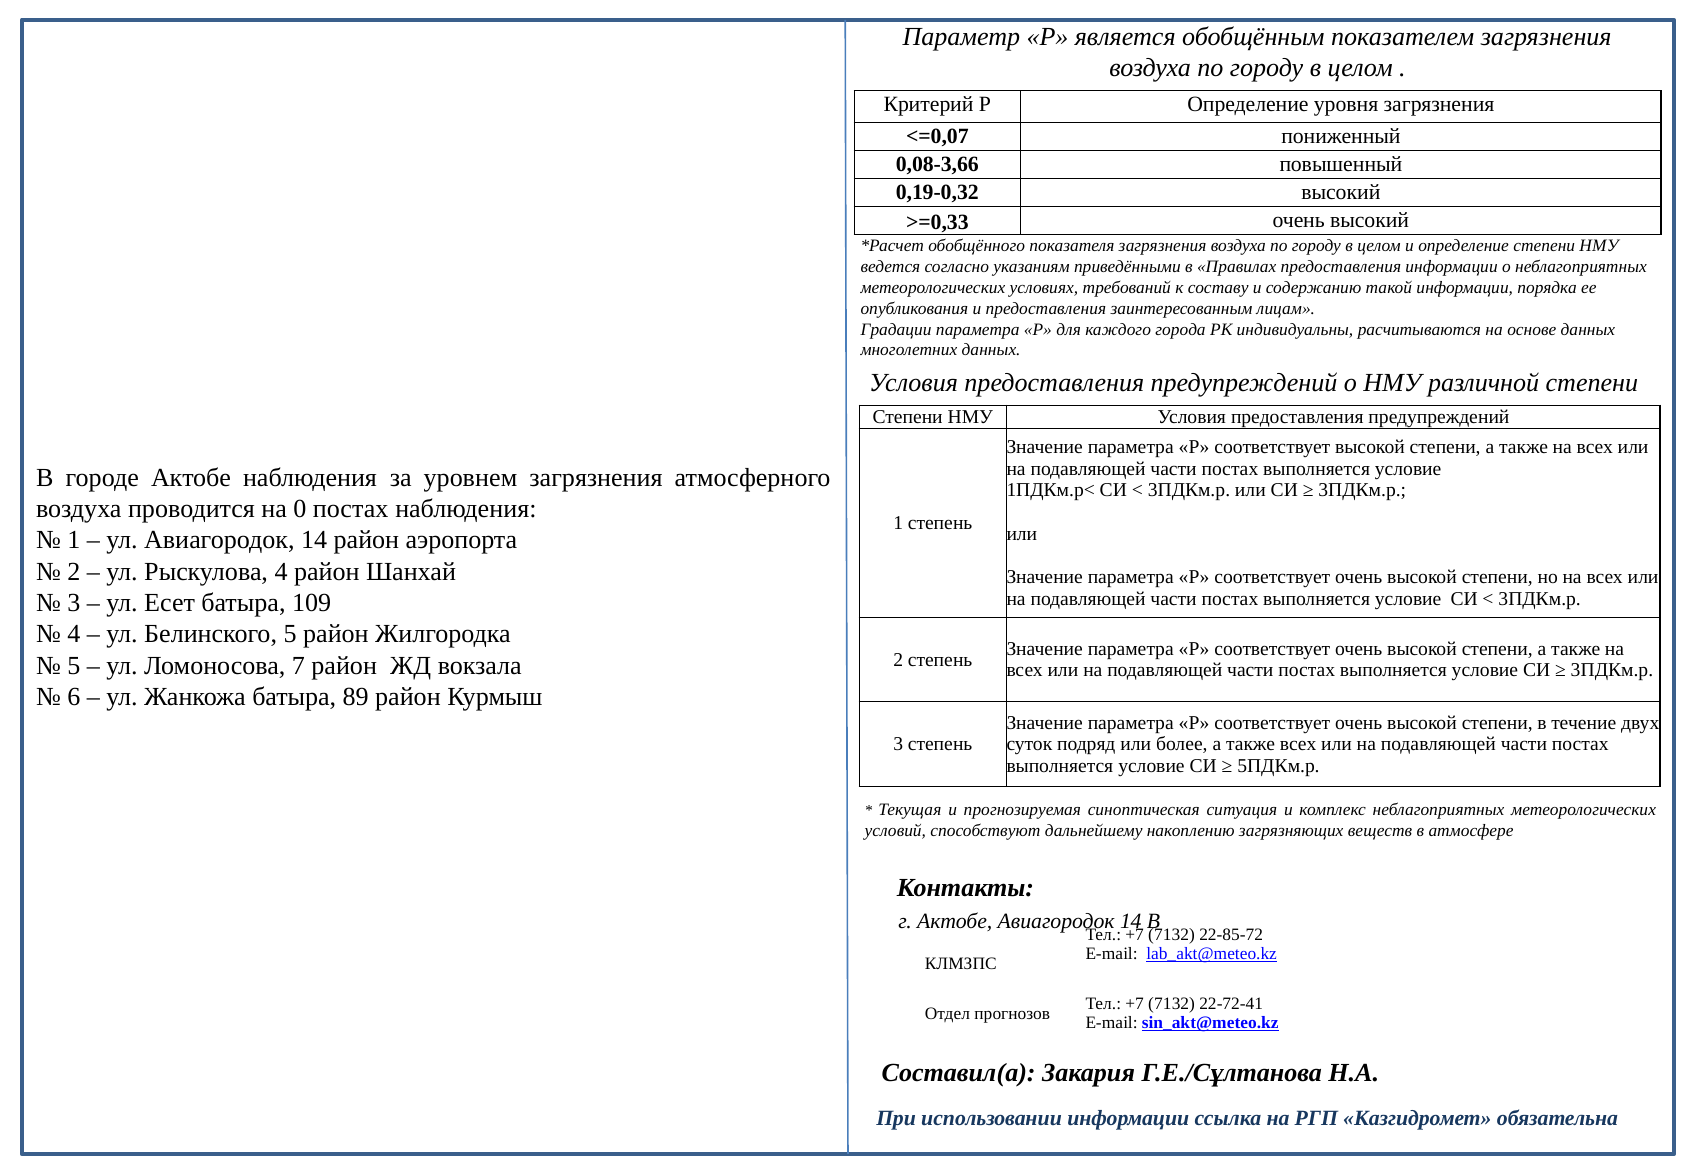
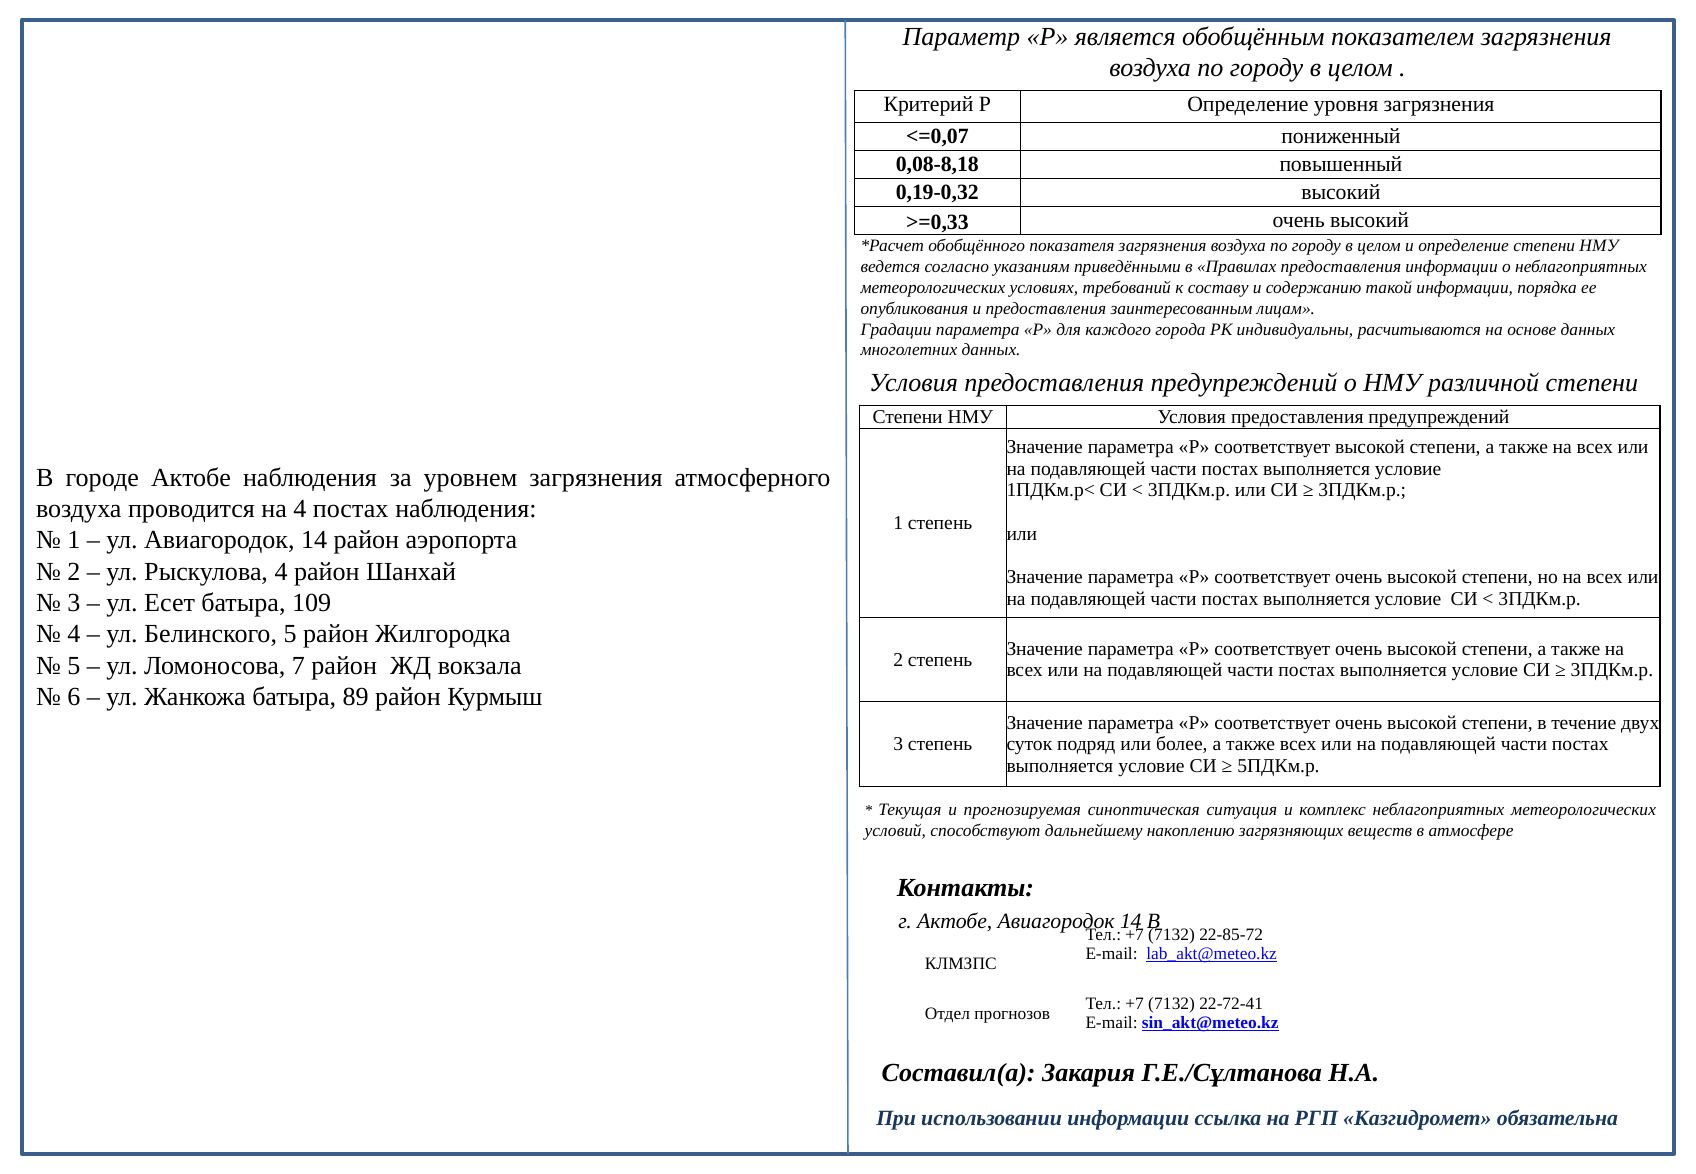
0,08-3,66: 0,08-3,66 -> 0,08-8,18 (937, 164)
на 0: 0 -> 4 (300, 509)
